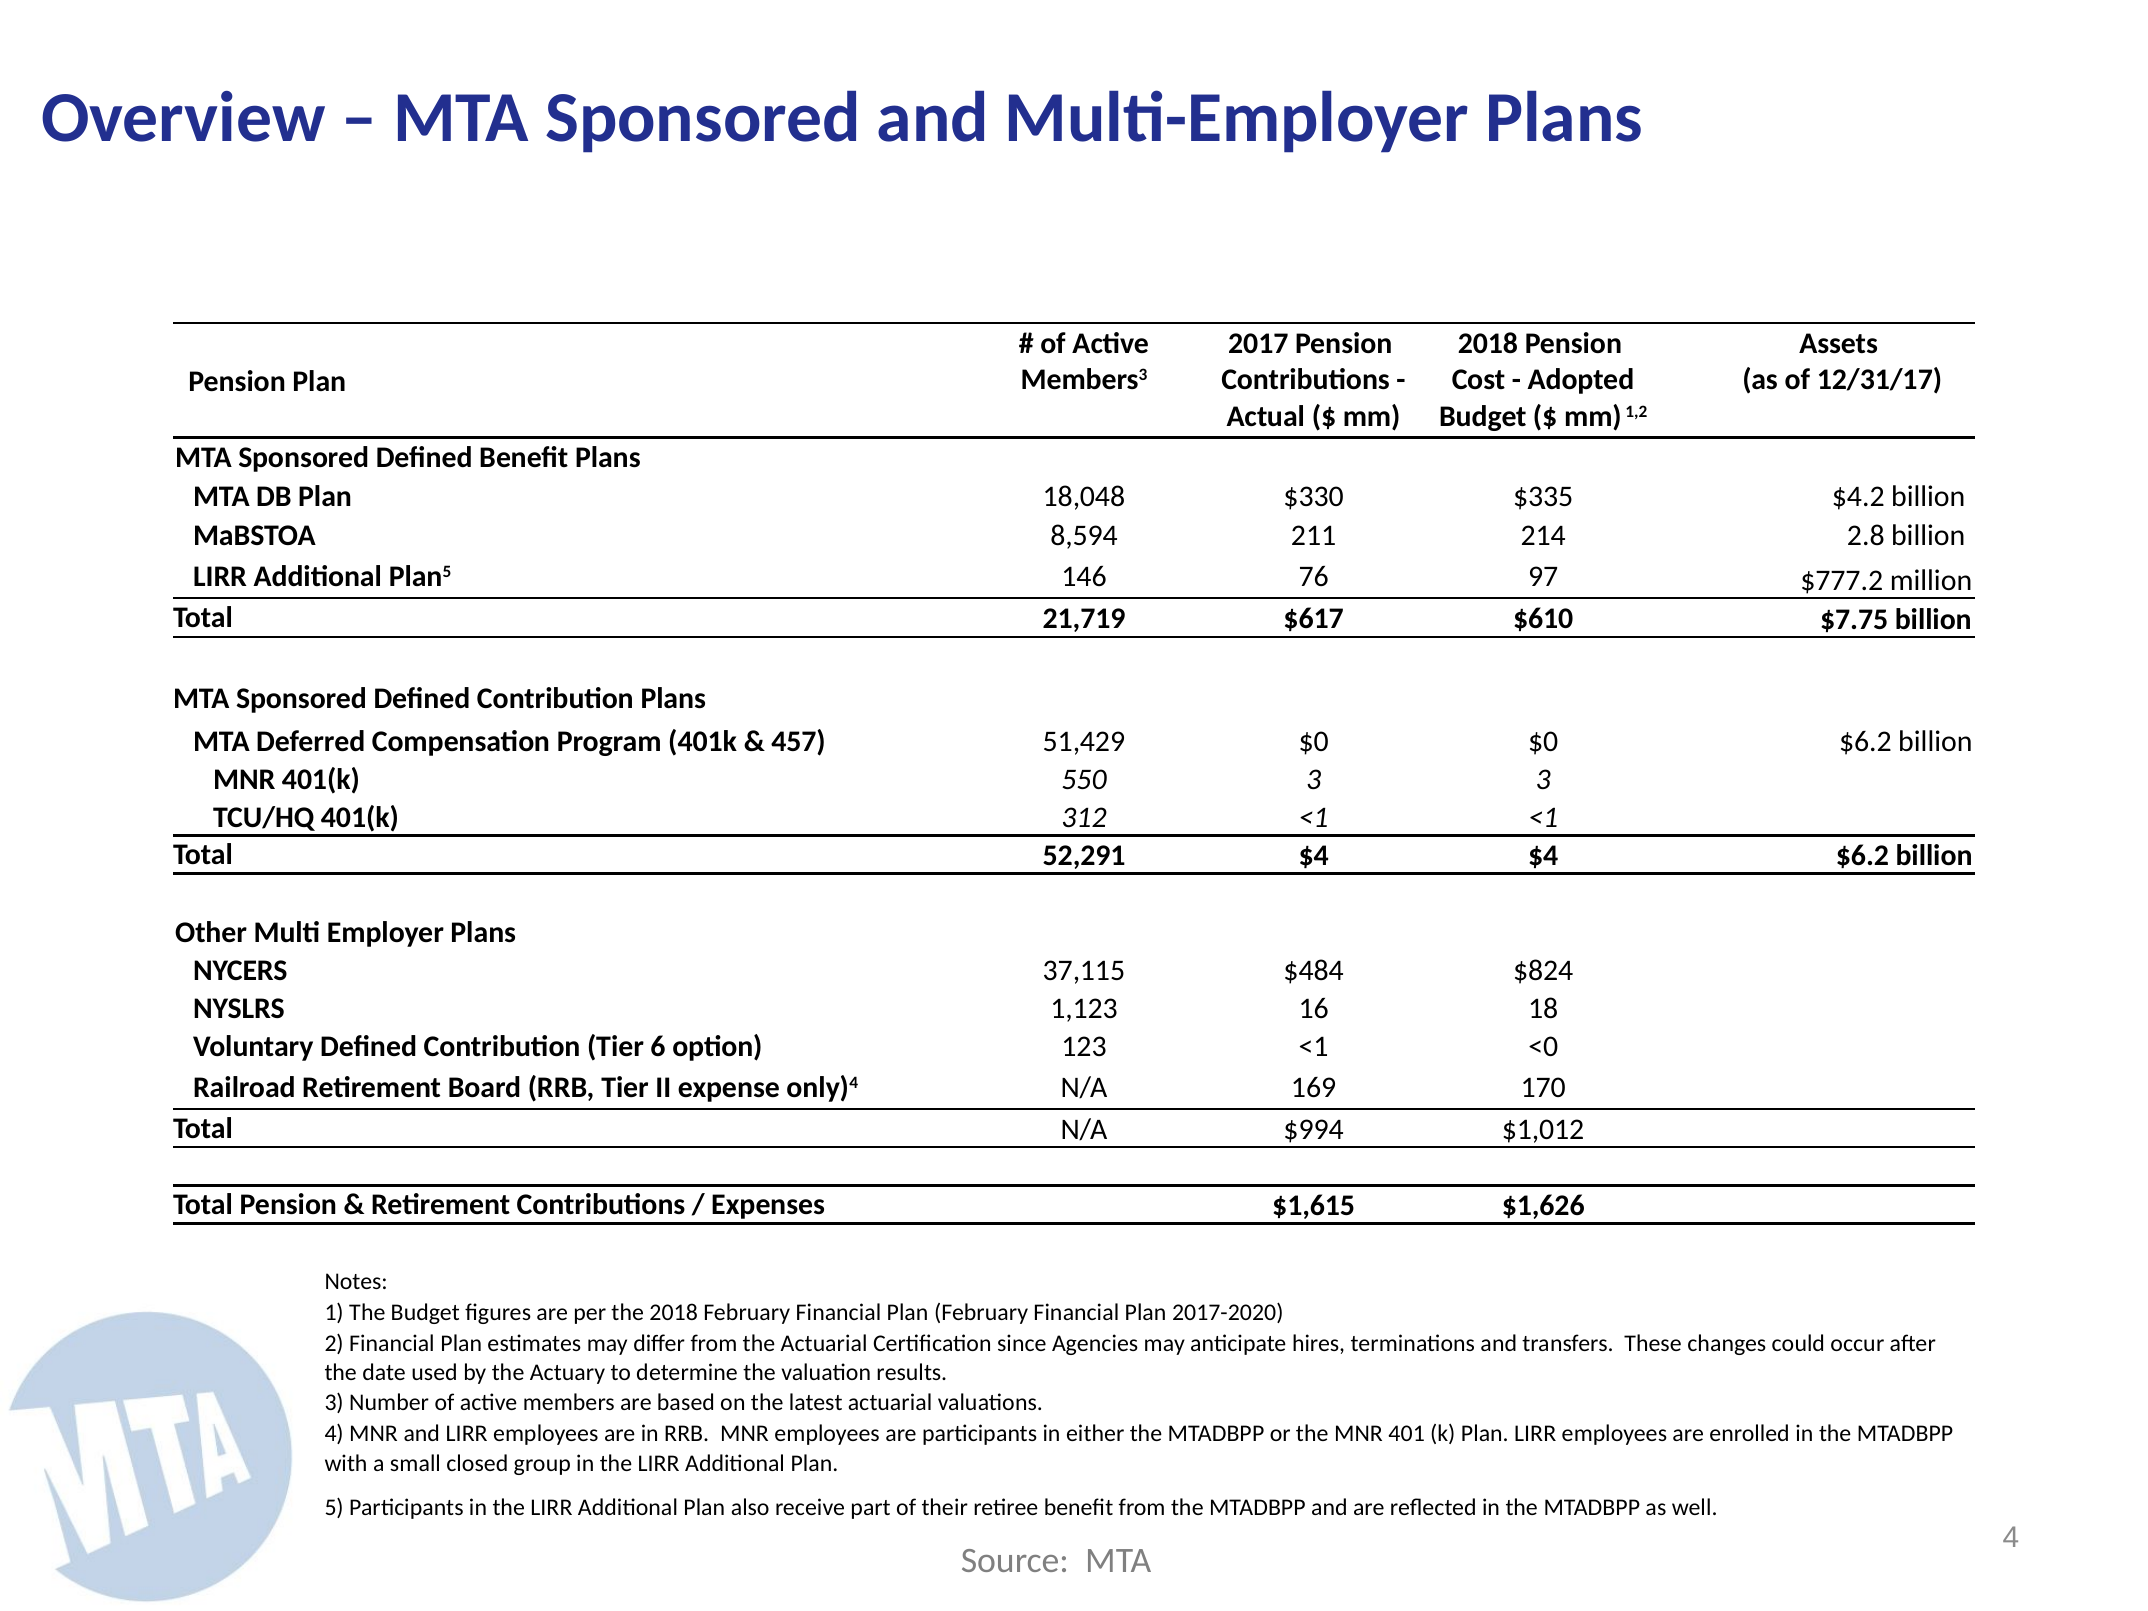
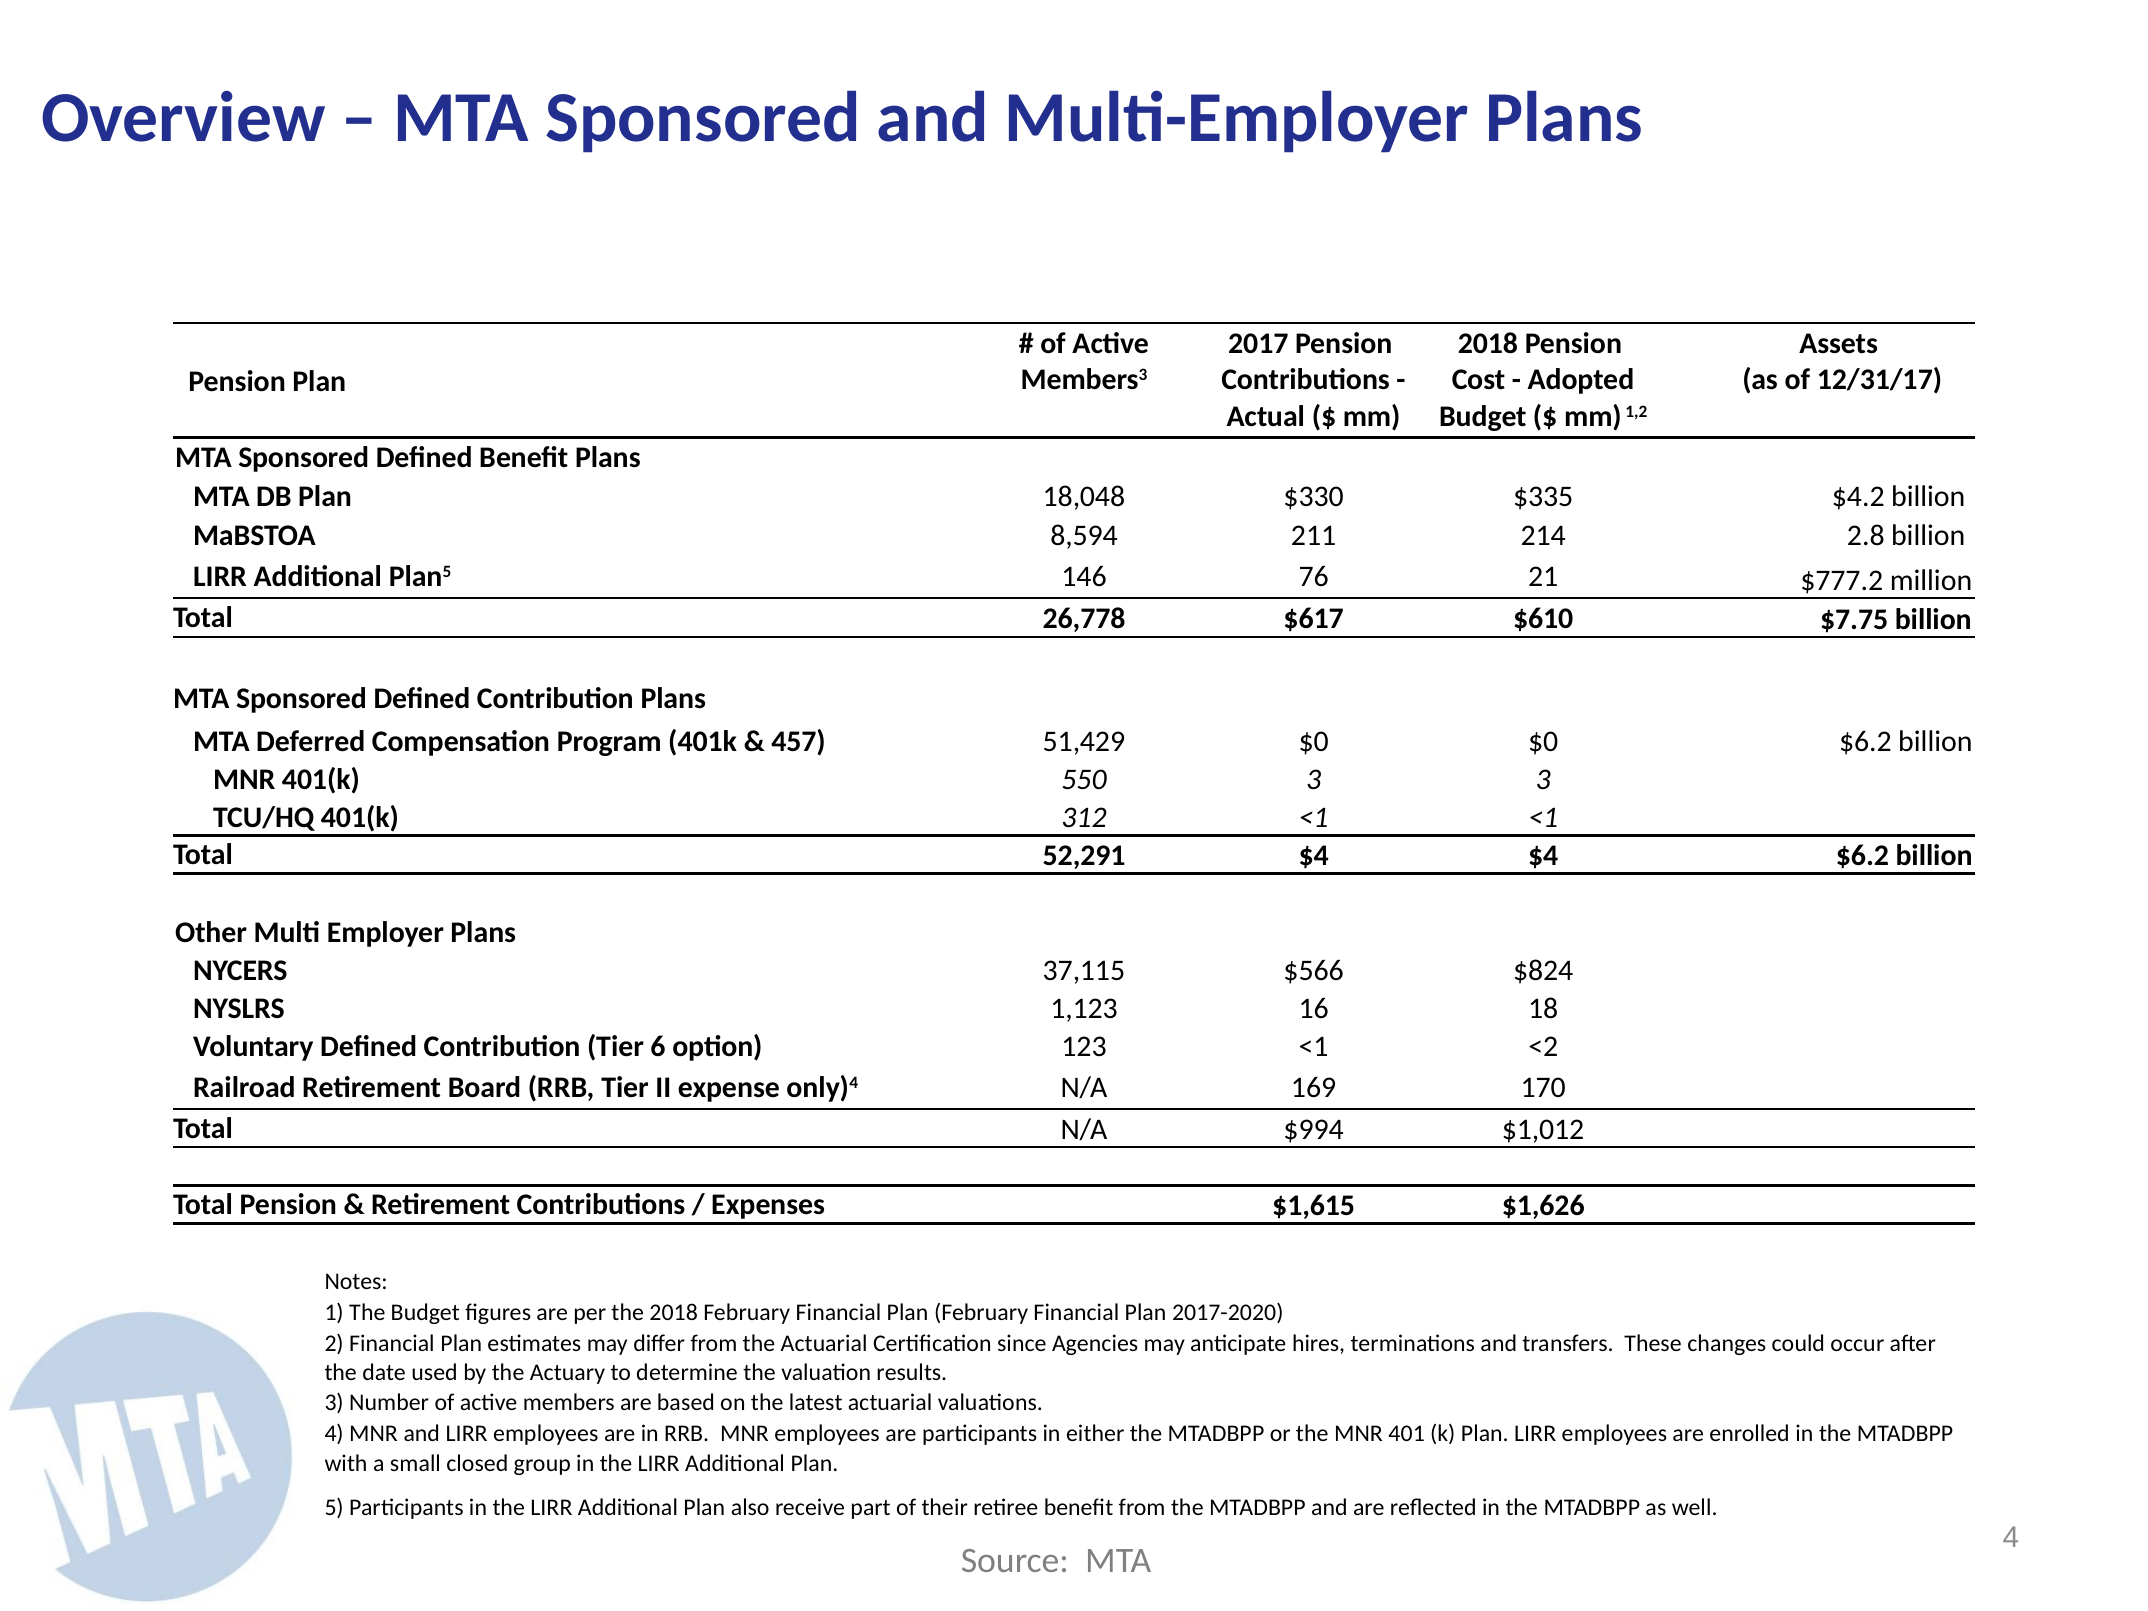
97: 97 -> 21 (1543, 577)
21,719: 21,719 -> 26,778 (1084, 619)
$484: $484 -> $566 (1314, 970)
<0: <0 -> <2 (1543, 1047)
